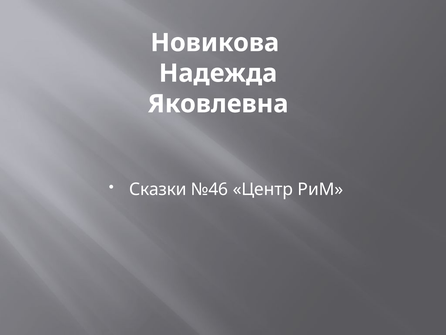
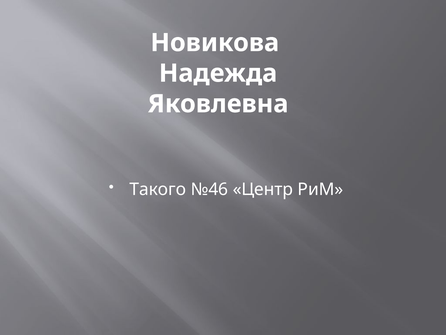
Сказки: Сказки -> Такого (158, 189)
